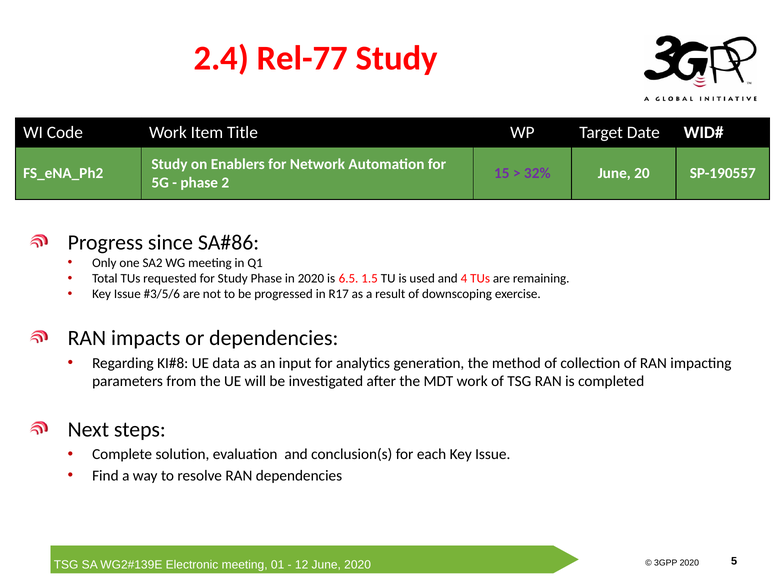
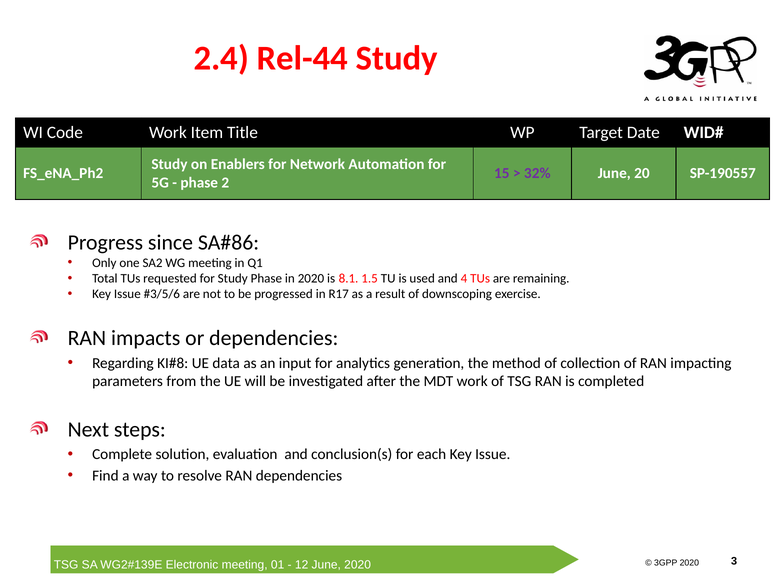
Rel-77: Rel-77 -> Rel-44 (302, 59)
6.5: 6.5 -> 8.1 (349, 279)
5: 5 -> 3 (734, 561)
